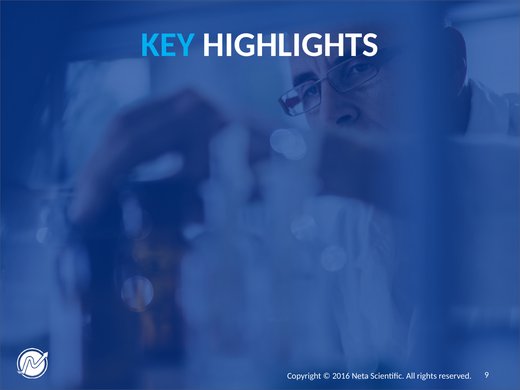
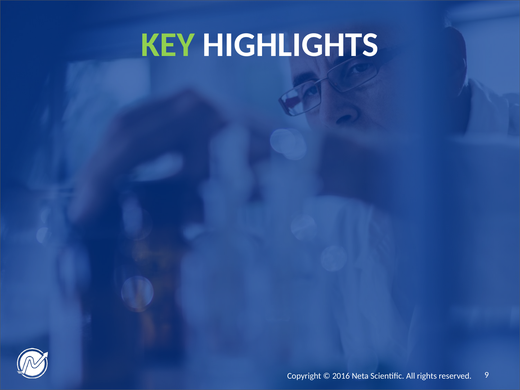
KEY colour: light blue -> light green (168, 45)
